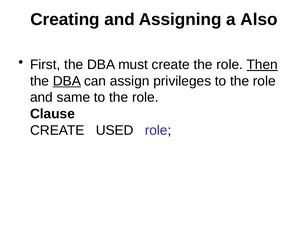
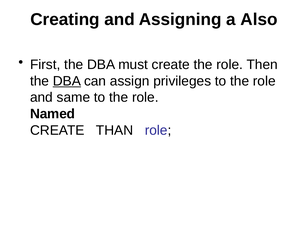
Then underline: present -> none (262, 65)
Clause: Clause -> Named (53, 114)
USED: USED -> THAN (115, 130)
